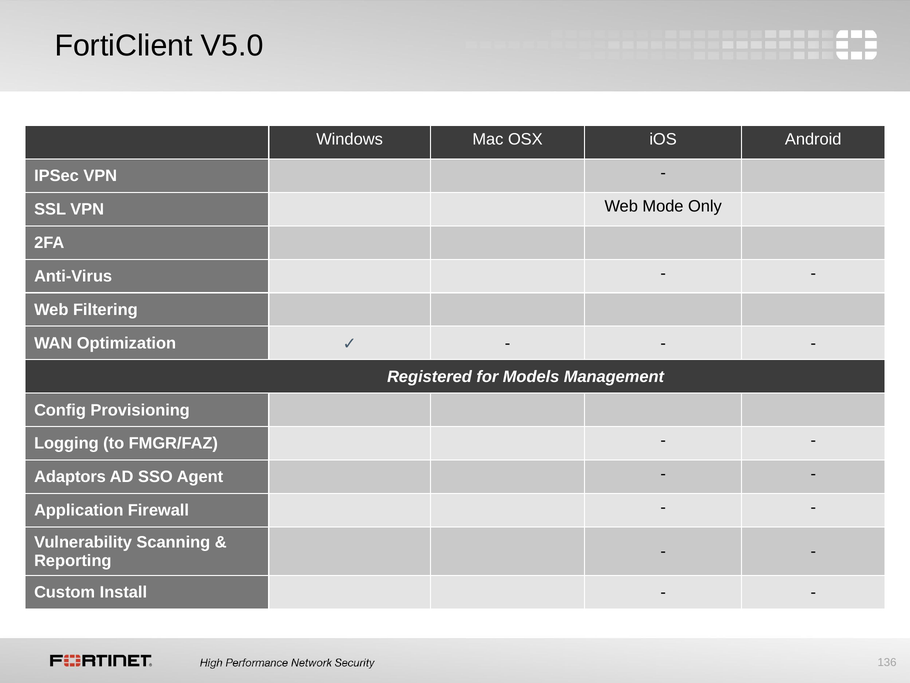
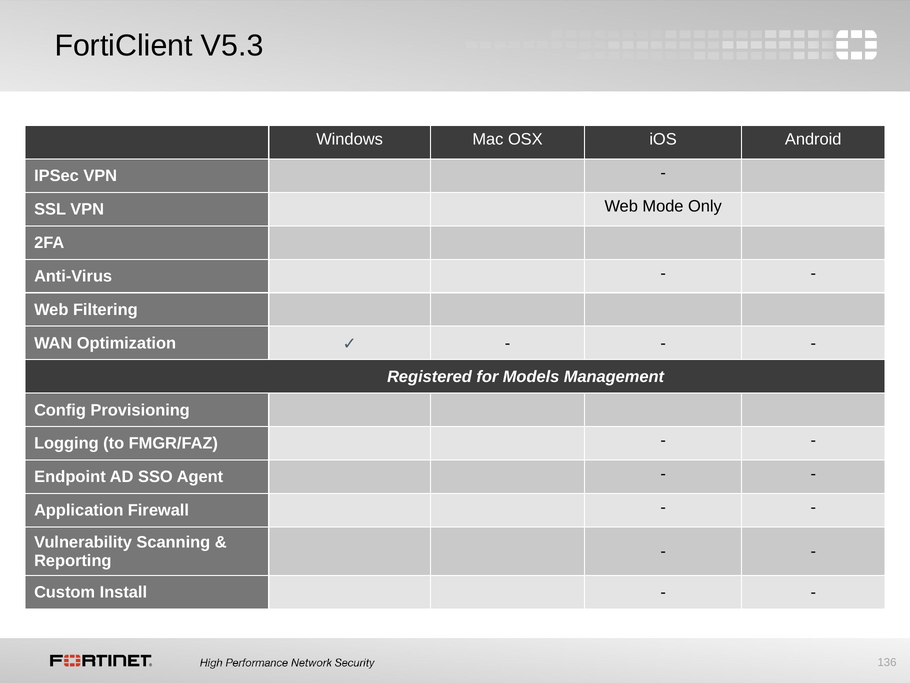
V5.0: V5.0 -> V5.3 (232, 46)
Adaptors: Adaptors -> Endpoint (70, 477)
